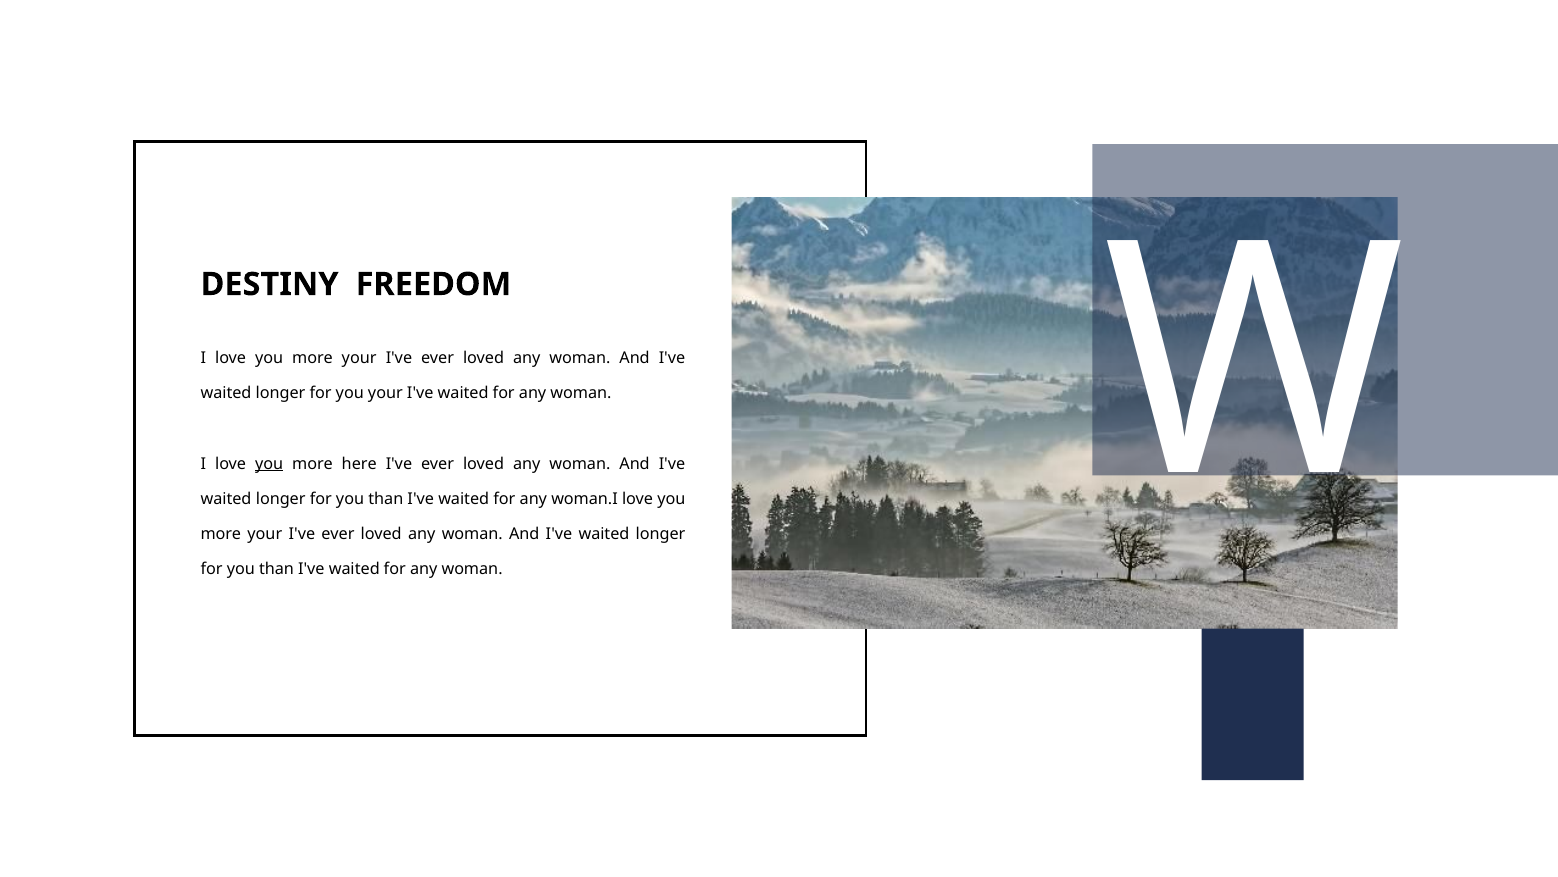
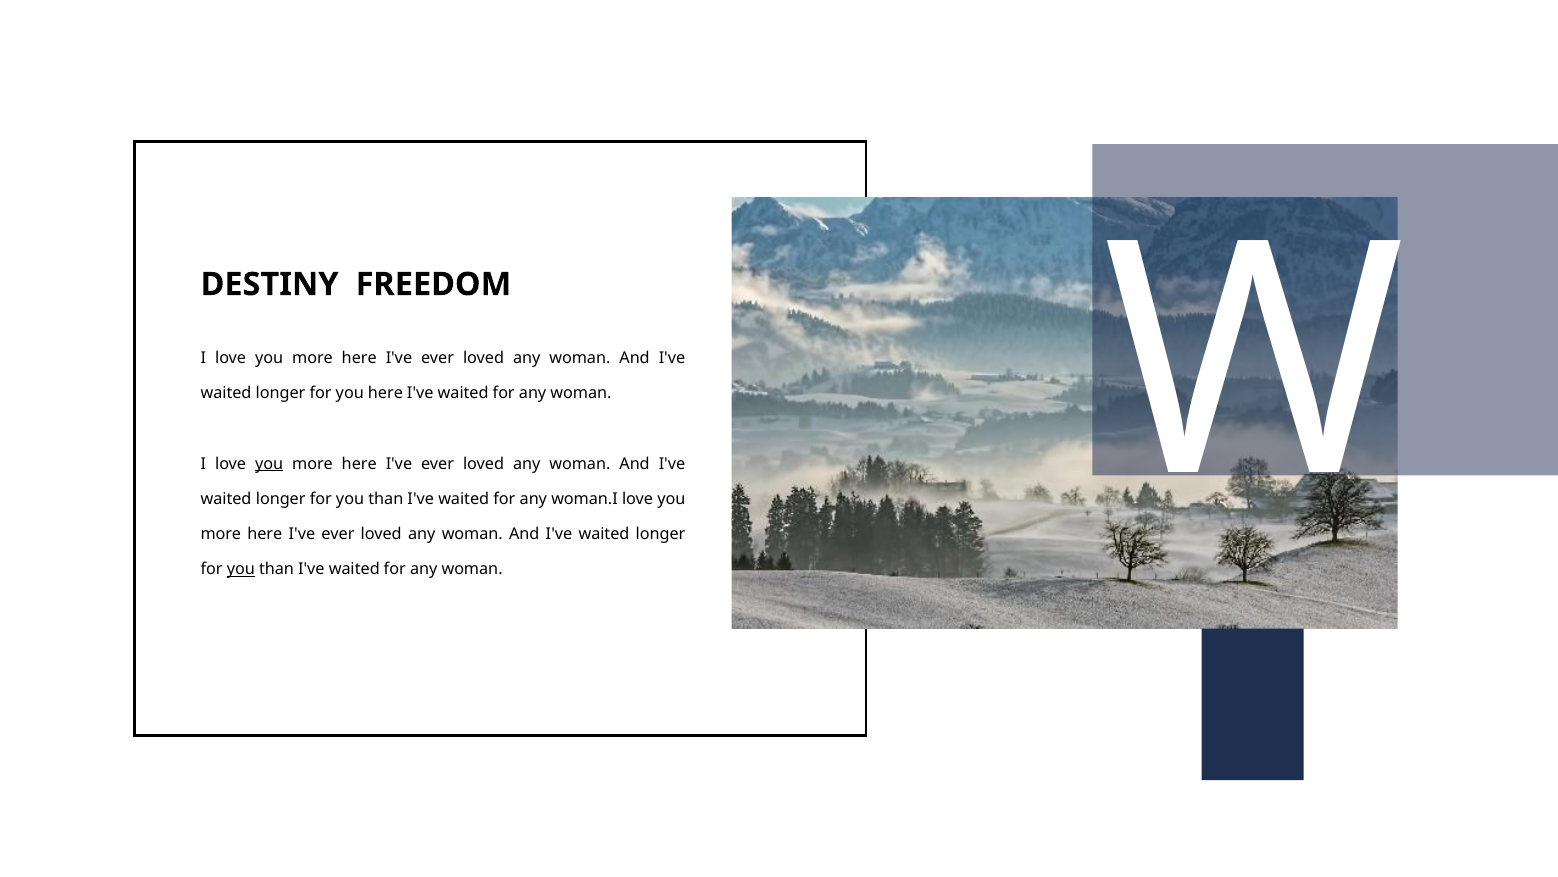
your: your -> here (359, 358)
you your: your -> here (385, 393)
your: your -> here (265, 534)
you underline: none -> present (241, 569)
